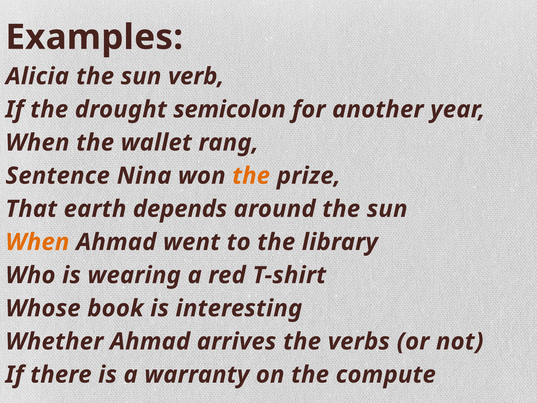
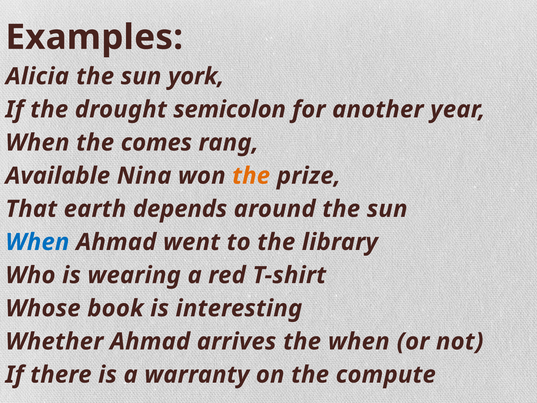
verb: verb -> york (196, 76)
wallet: wallet -> comes (156, 143)
Sentence: Sentence -> Available (58, 176)
When colour: orange -> blue (37, 242)
the verbs: verbs -> when (359, 341)
